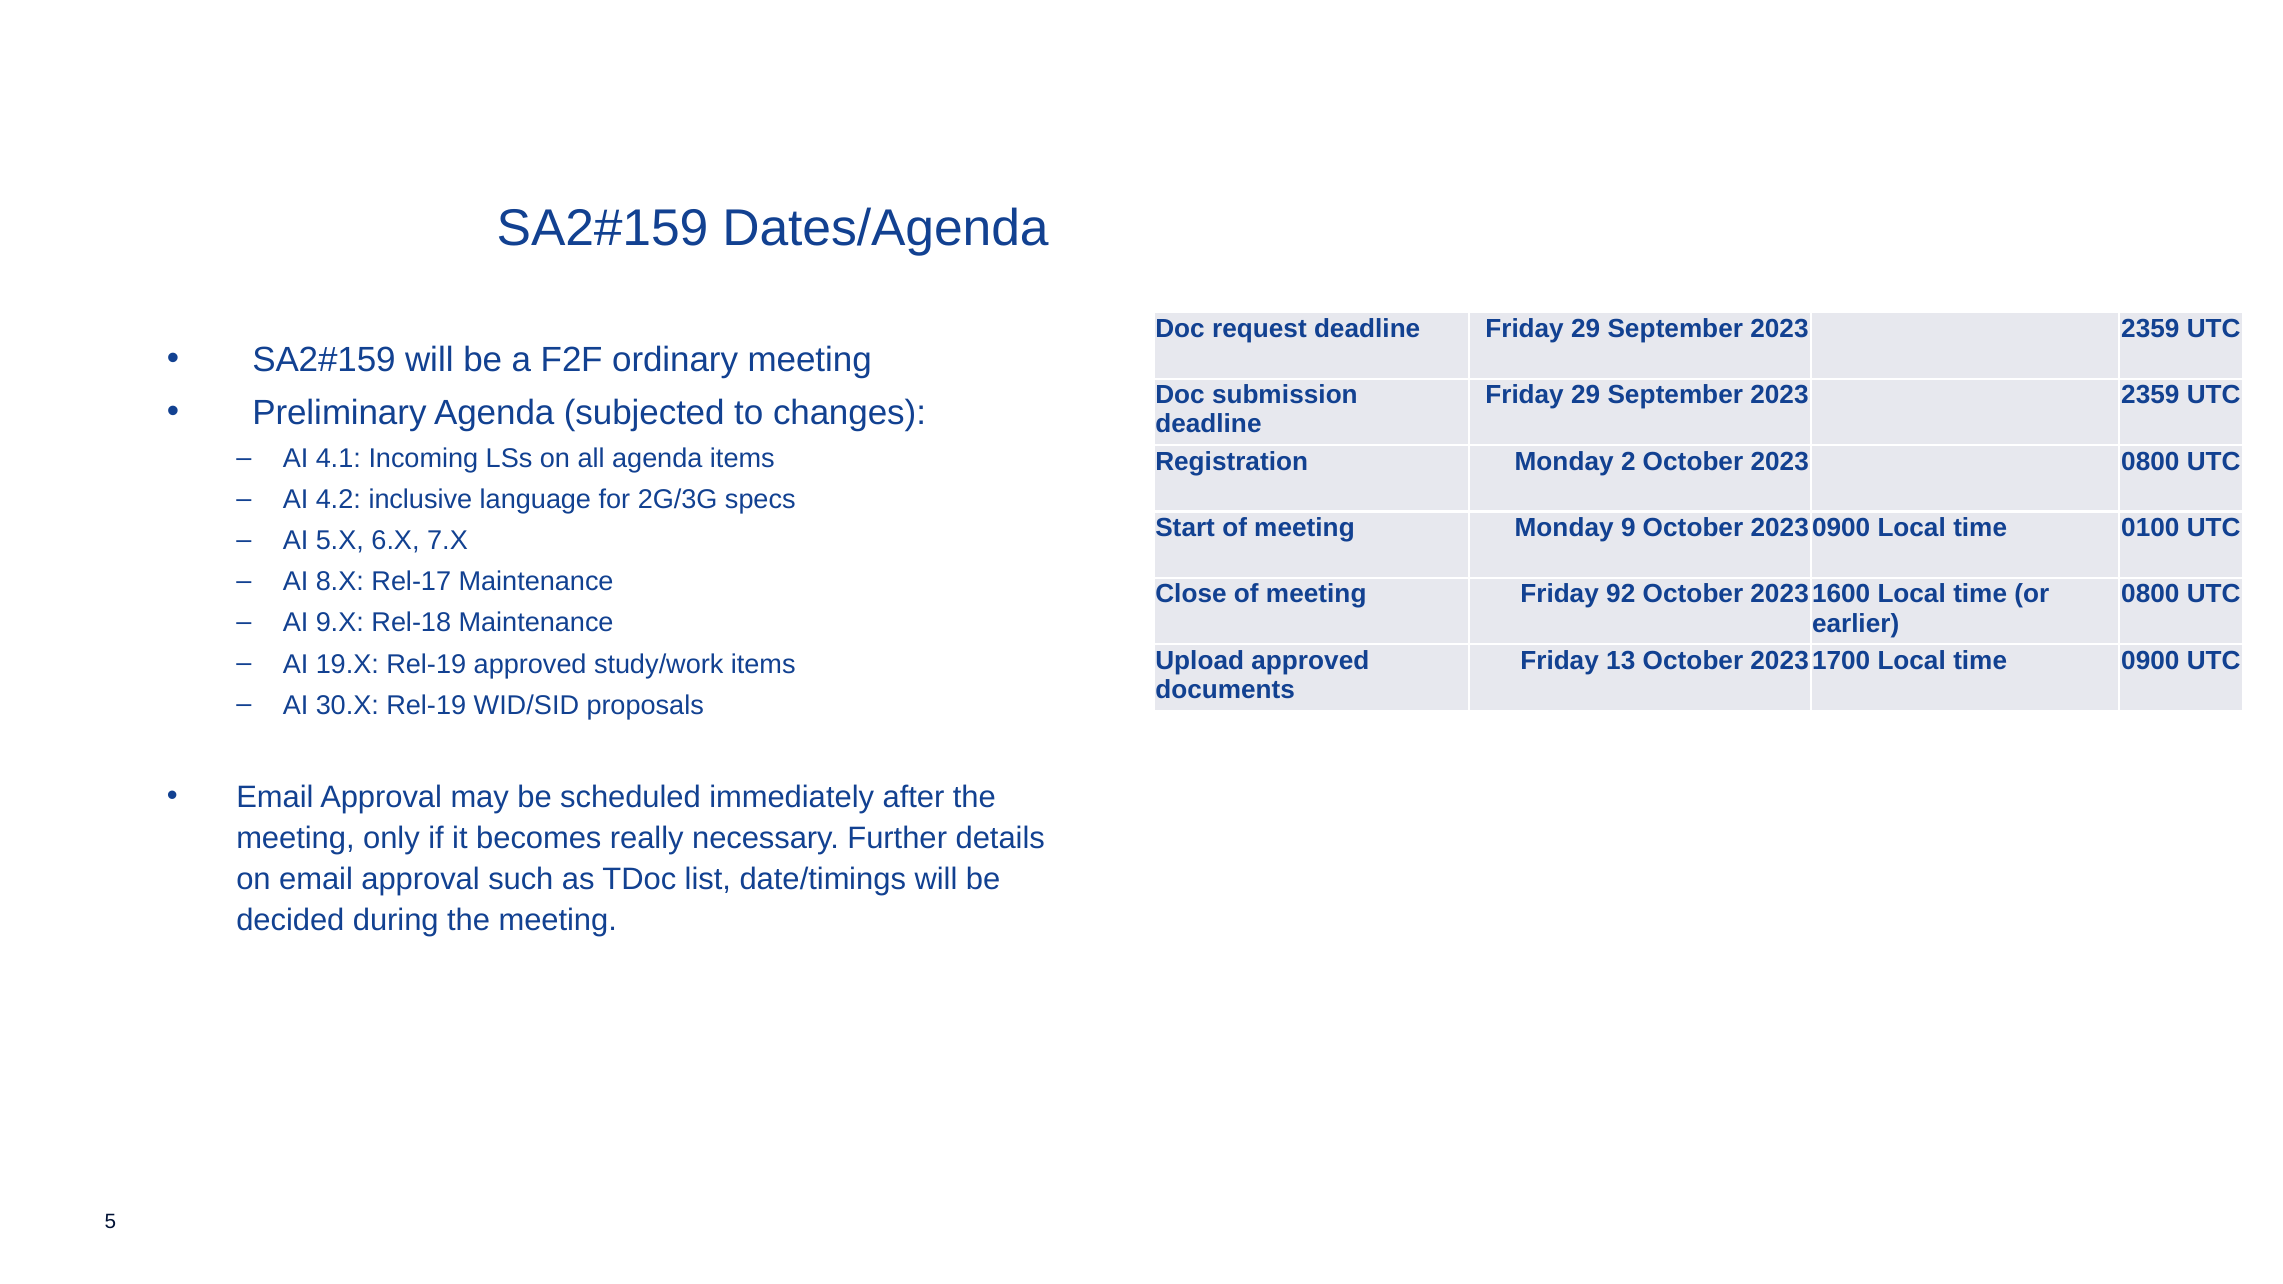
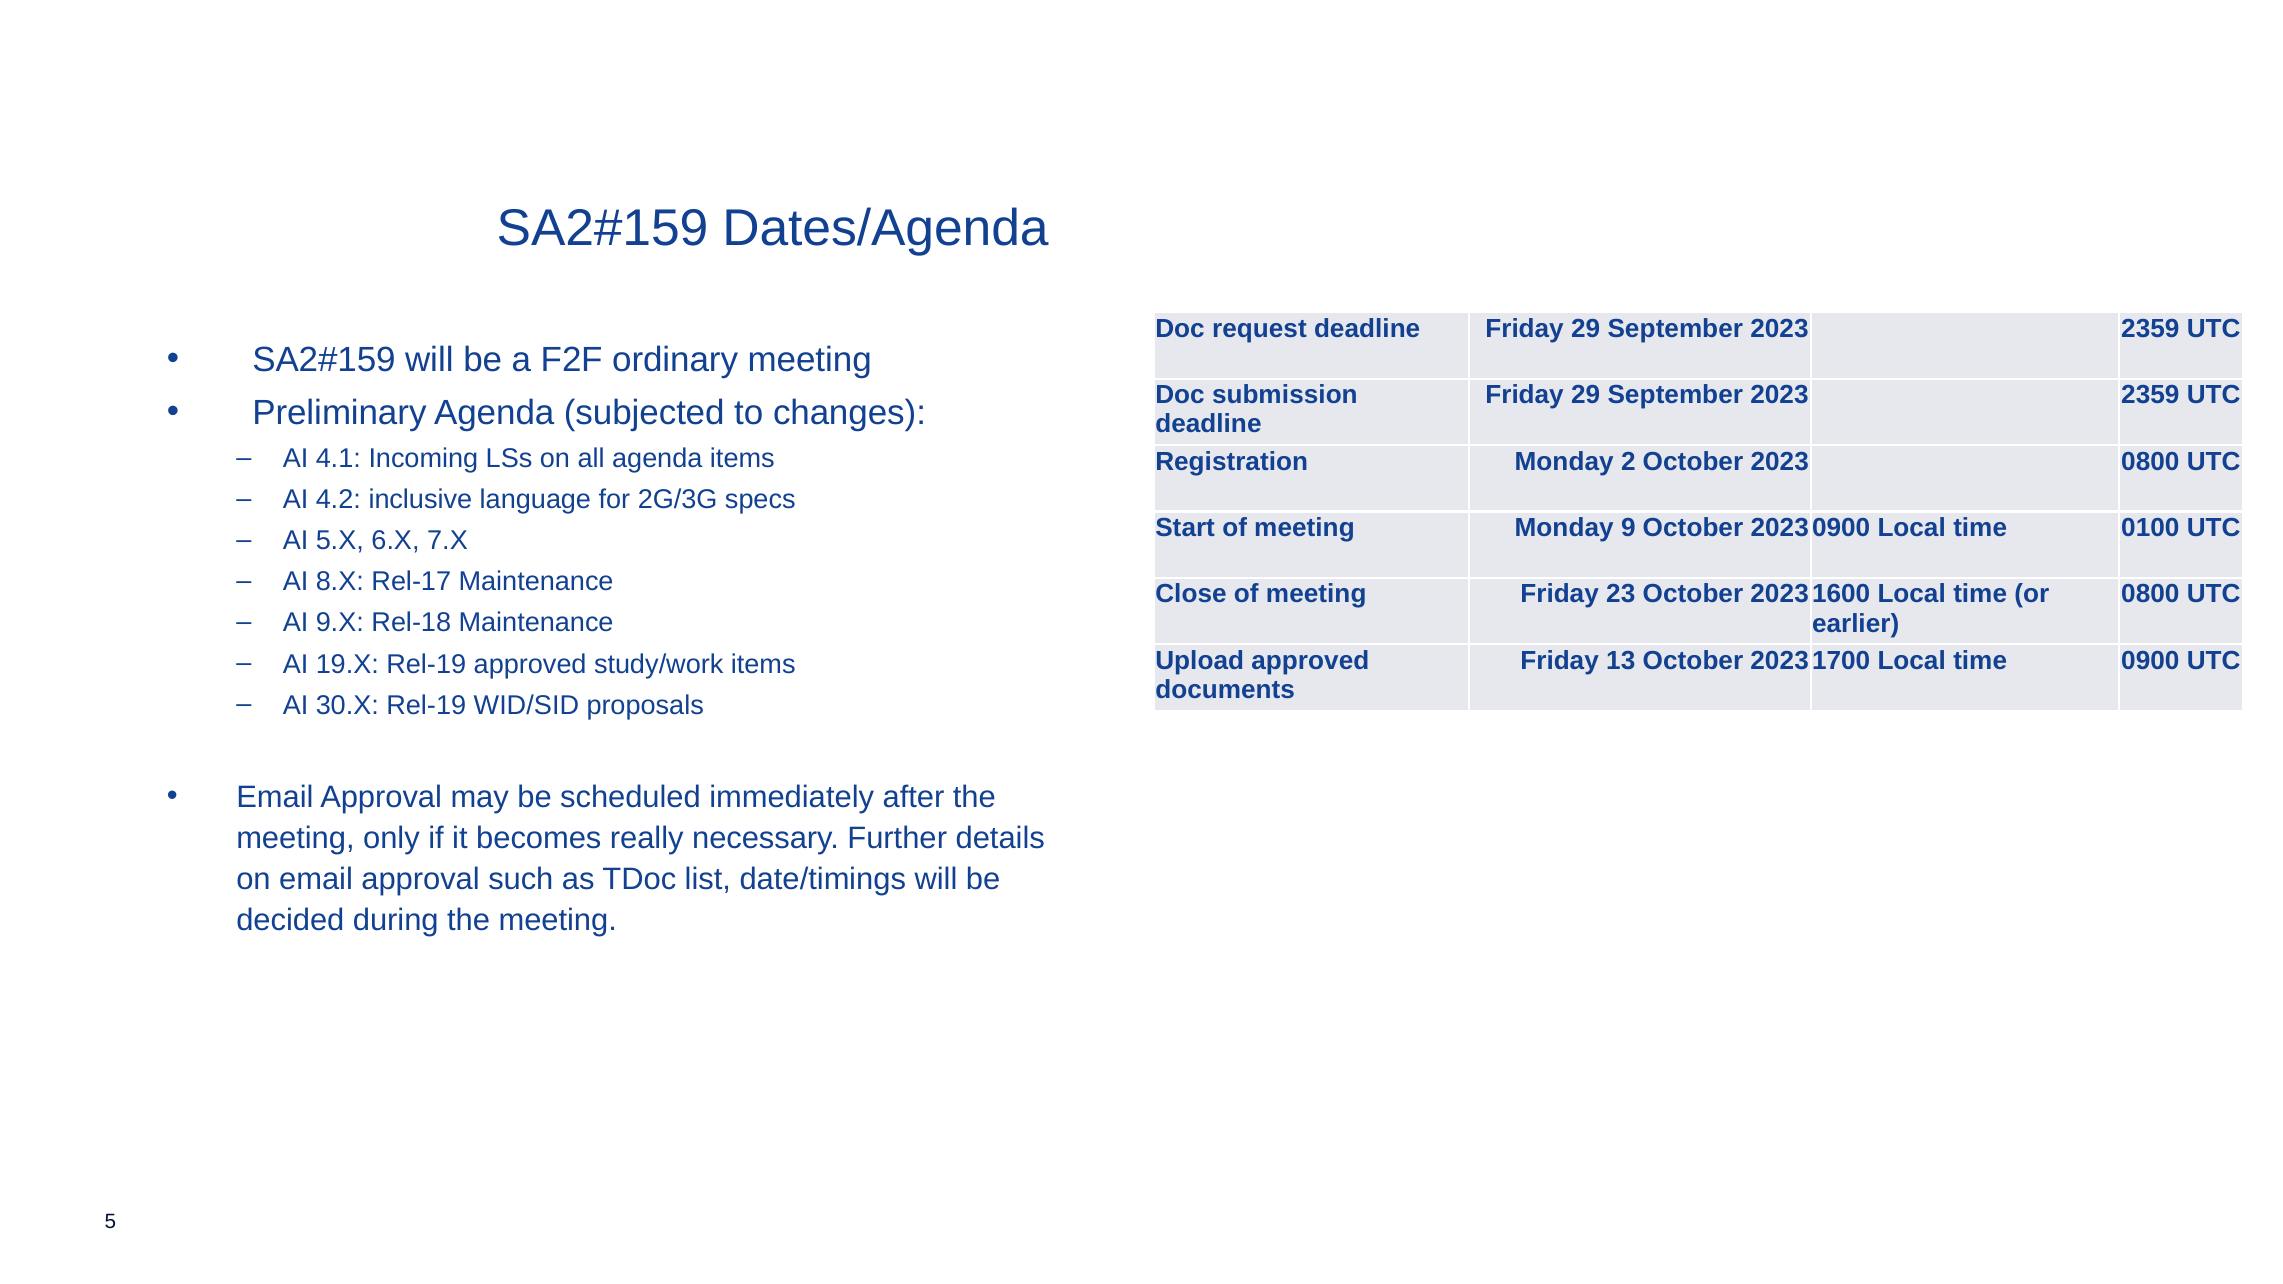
92: 92 -> 23 (1621, 594)
